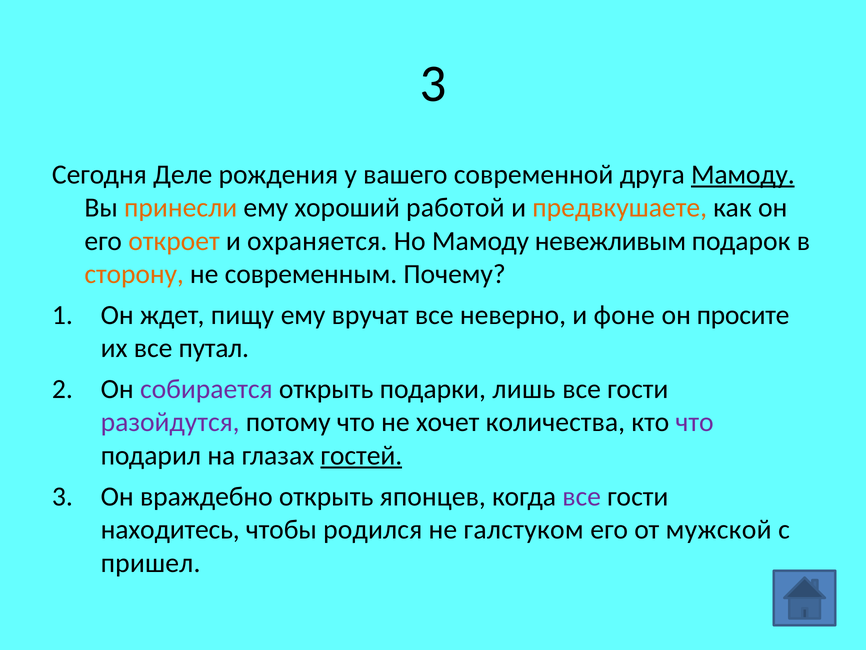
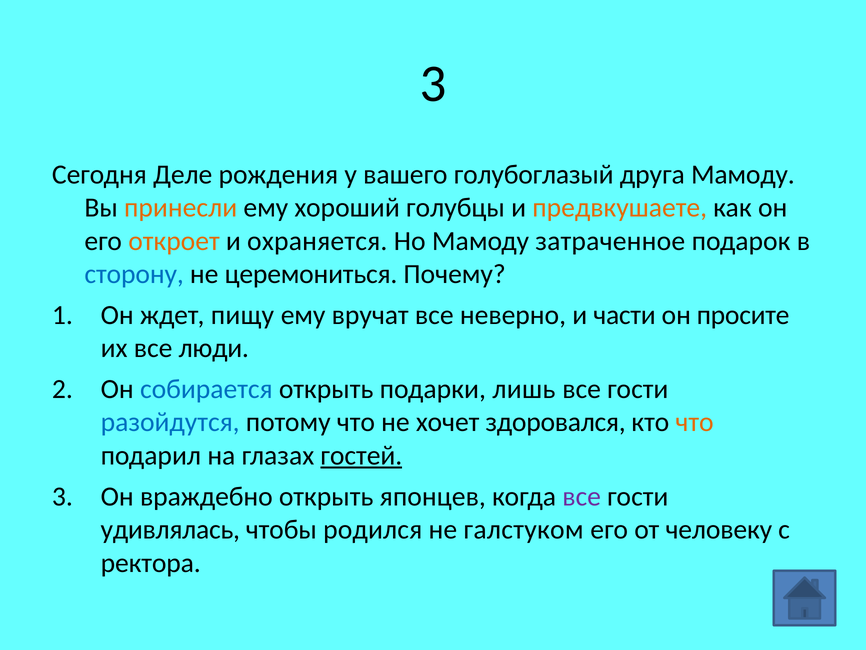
современной: современной -> голубоглазый (534, 174)
Мамоду underline: present -> none (743, 174)
работой: работой -> голубцы (455, 208)
невежливым: невежливым -> затраченное (610, 241)
сторону colour: orange -> blue (134, 274)
современным: современным -> церемониться (311, 274)
фоне: фоне -> части (625, 315)
путал: путал -> люди (214, 348)
собирается colour: purple -> blue (206, 389)
разойдутся colour: purple -> blue (170, 422)
количества: количества -> здоровался (556, 422)
что colour: purple -> orange (695, 422)
находитесь: находитесь -> удивлялась (170, 529)
мужской: мужской -> человеку (719, 529)
пришел: пришел -> ректора (151, 562)
